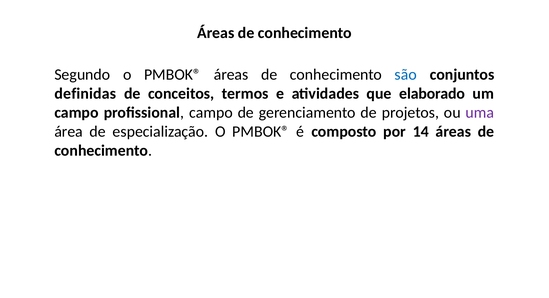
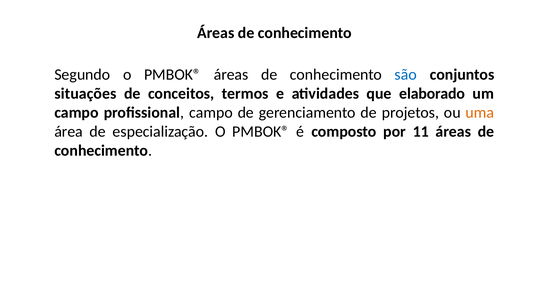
definidas: definidas -> situações (85, 93)
uma colour: purple -> orange (480, 112)
14: 14 -> 11 (421, 132)
